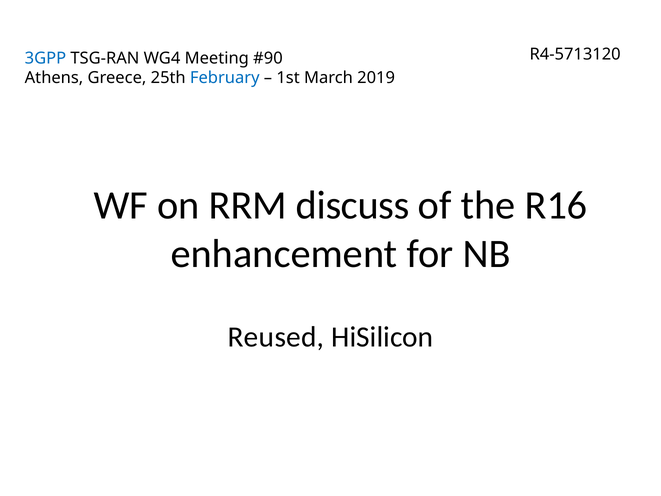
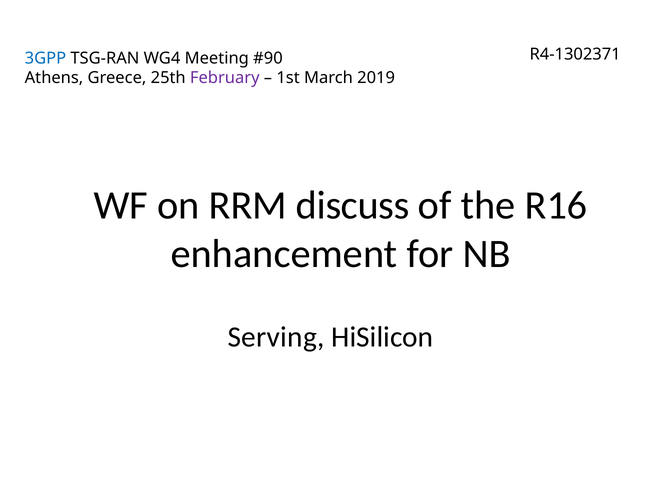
R4-5713120: R4-5713120 -> R4-1302371 (575, 54)
February colour: blue -> purple (225, 78)
Reused: Reused -> Serving (276, 337)
